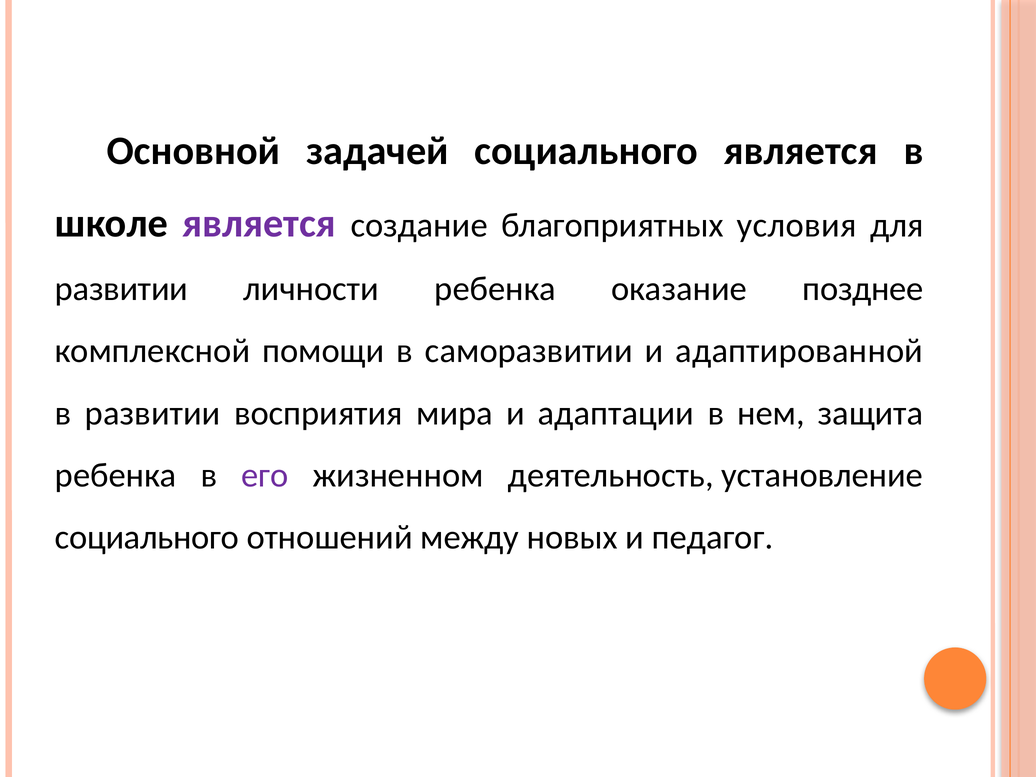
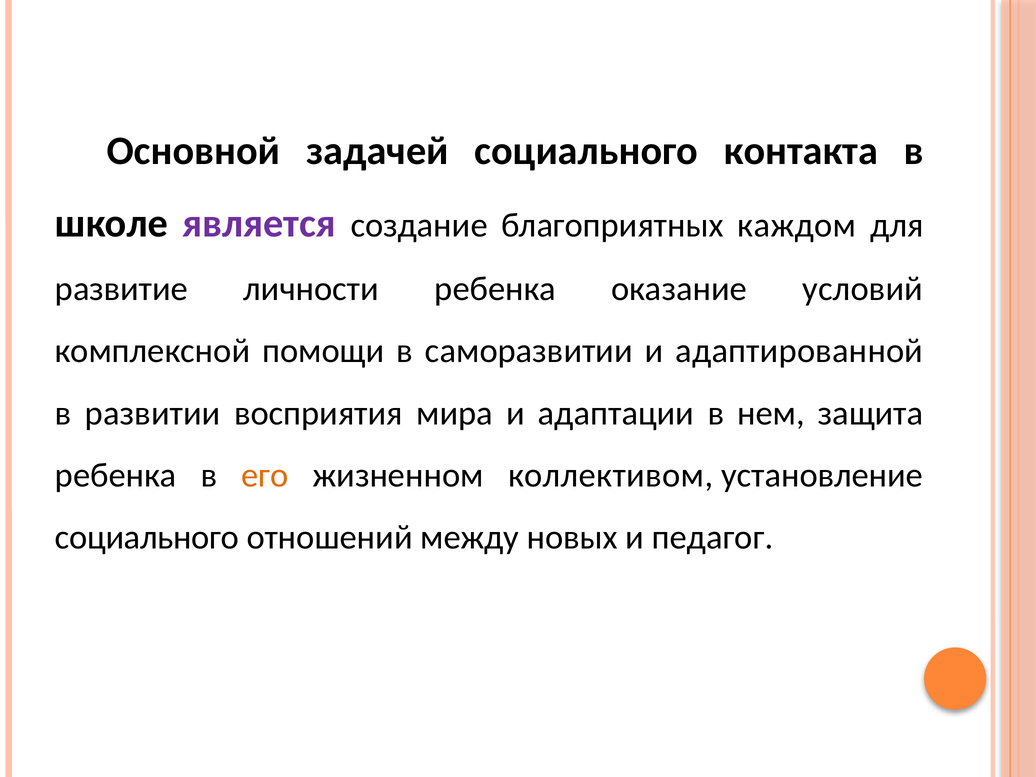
социального является: является -> контакта (801, 151)
условия: условия -> каждом (797, 225)
развитии: развитии -> развитие (121, 289)
позднее: позднее -> условий (863, 289)
его colour: purple -> orange (265, 475)
деятельность: деятельность -> коллективом (611, 475)
